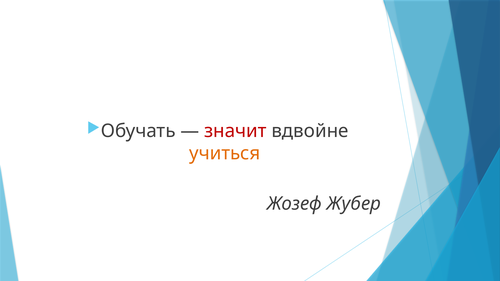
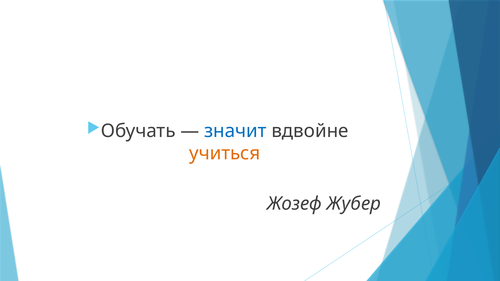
значит colour: red -> blue (235, 131)
